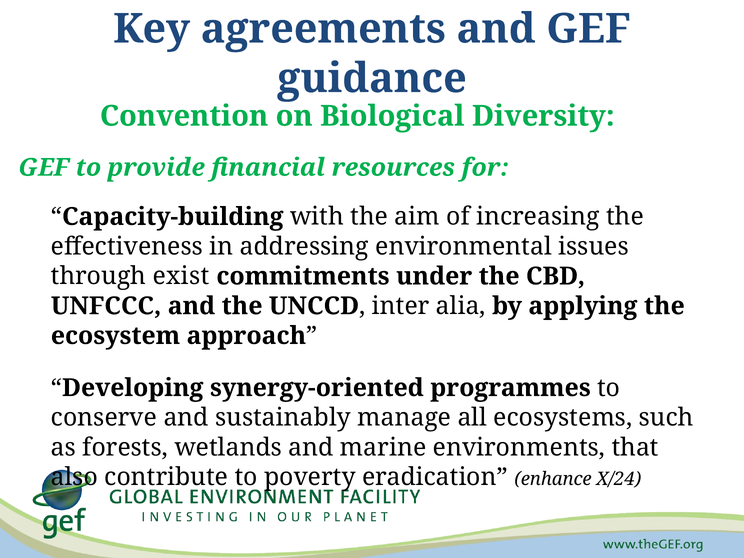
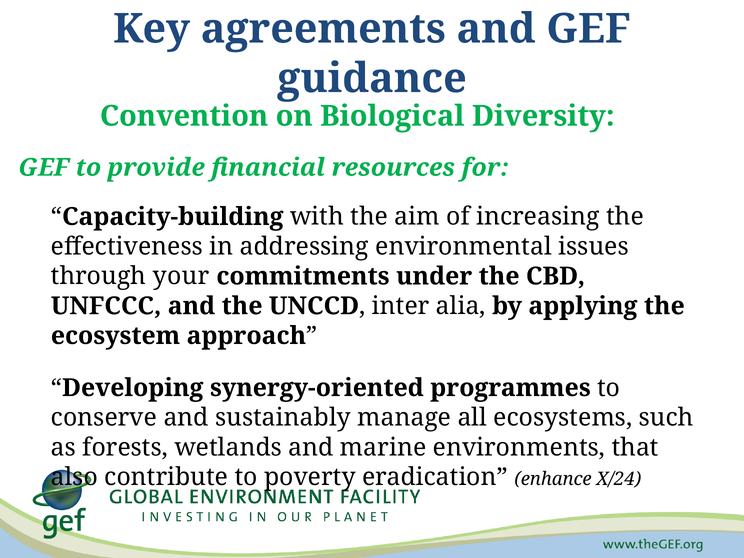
exist: exist -> your (181, 276)
